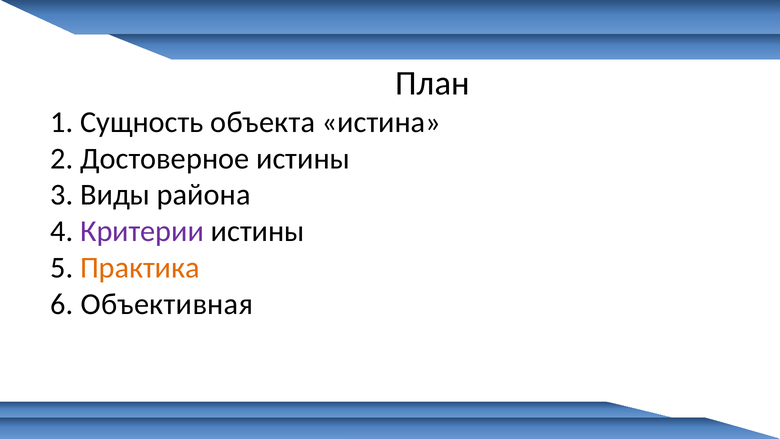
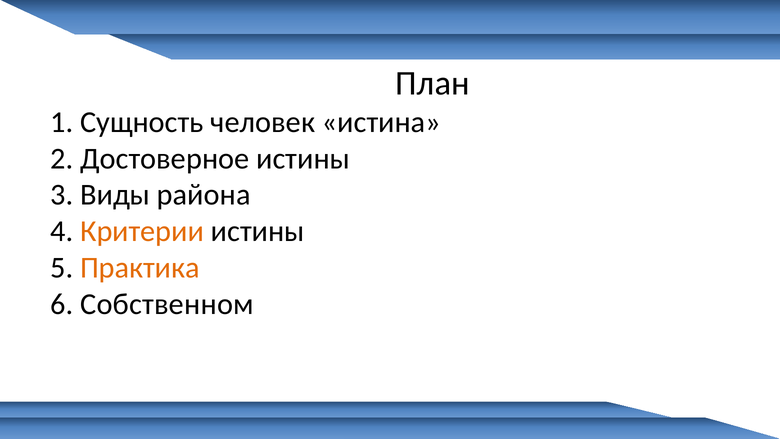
объекта: объекта -> человек (263, 122)
Критерии colour: purple -> orange (142, 231)
Объективная: Объективная -> Собственном (167, 304)
